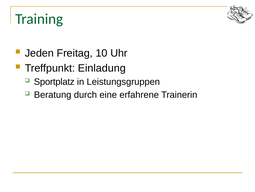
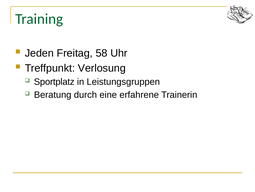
10: 10 -> 58 (102, 53)
Einladung: Einladung -> Verlosung (102, 68)
